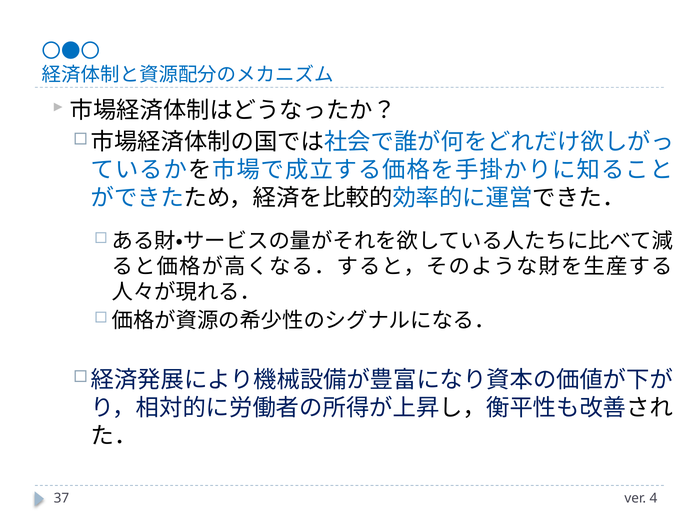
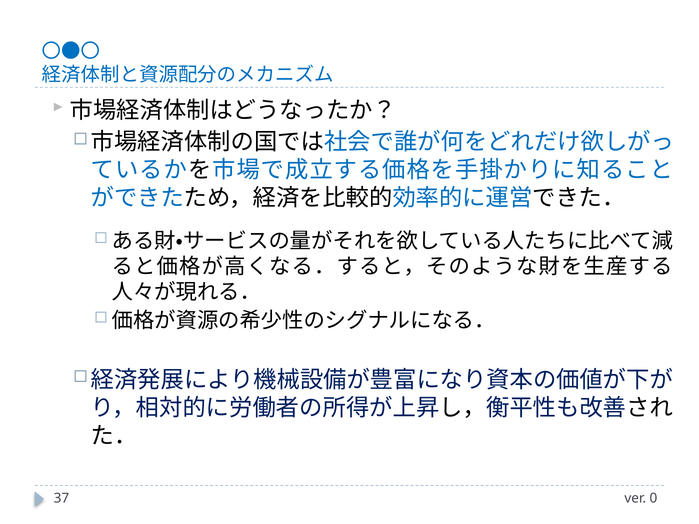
4: 4 -> 0 (653, 498)
